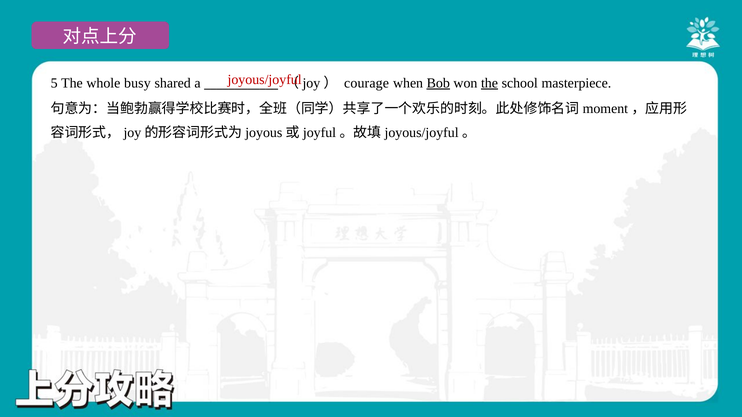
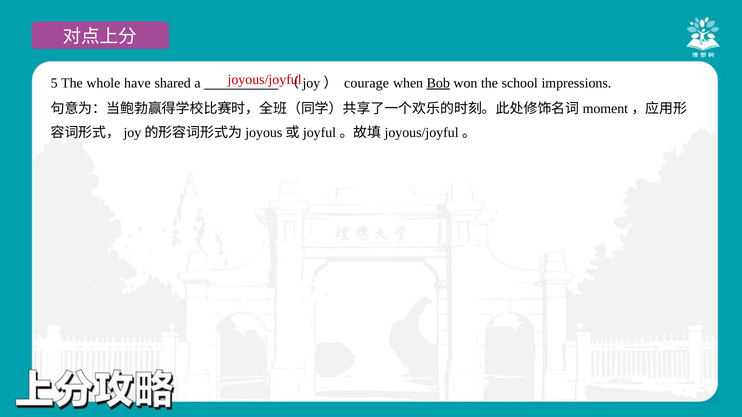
busy: busy -> have (137, 83)
the underline: present -> none (490, 83)
masterpiece: masterpiece -> impressions (576, 83)
